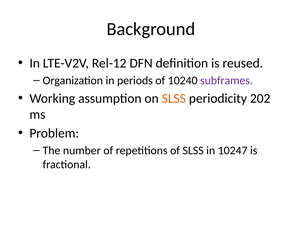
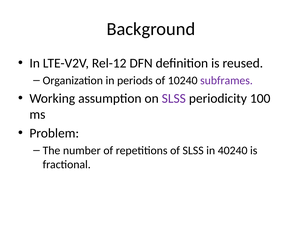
SLSS colour: orange -> purple (174, 99)
202: 202 -> 100 (260, 99)
10247: 10247 -> 40240 (233, 151)
